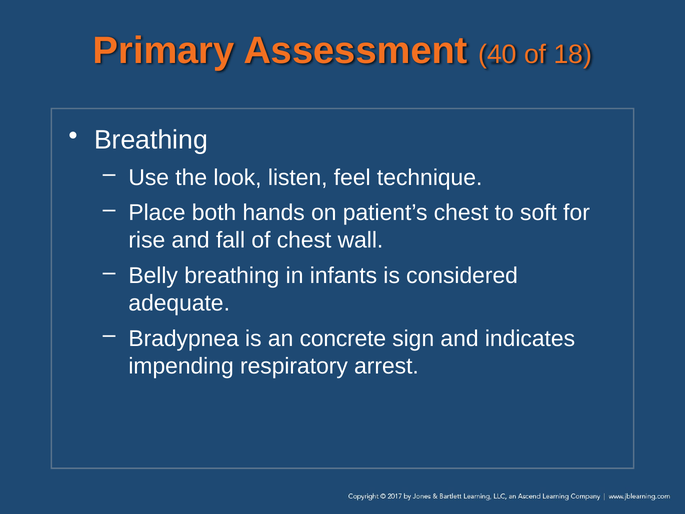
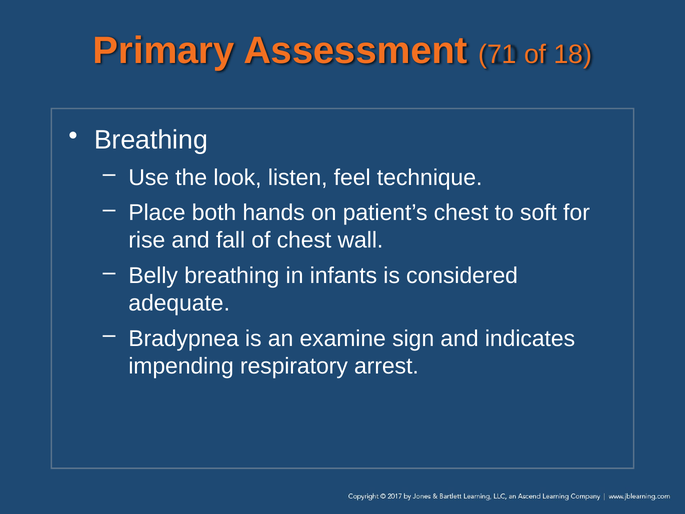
40: 40 -> 71 (497, 54)
concrete: concrete -> examine (343, 338)
